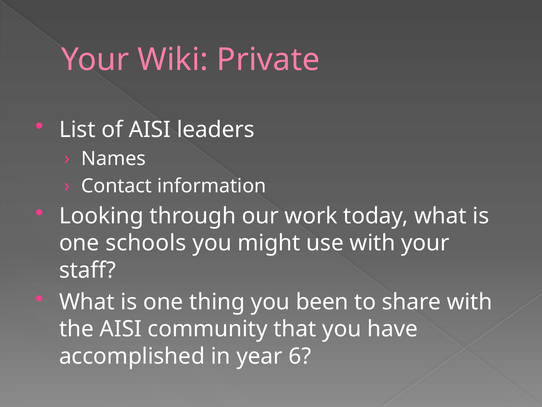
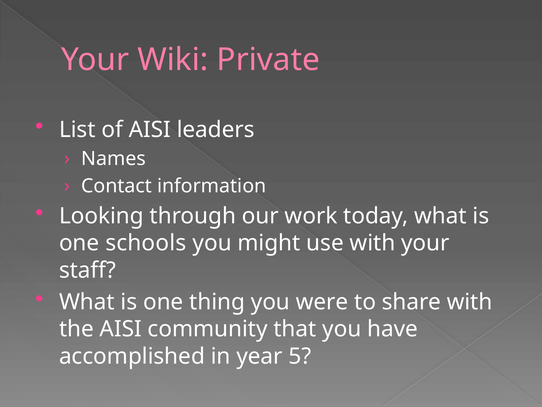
been: been -> were (322, 302)
6: 6 -> 5 (300, 356)
